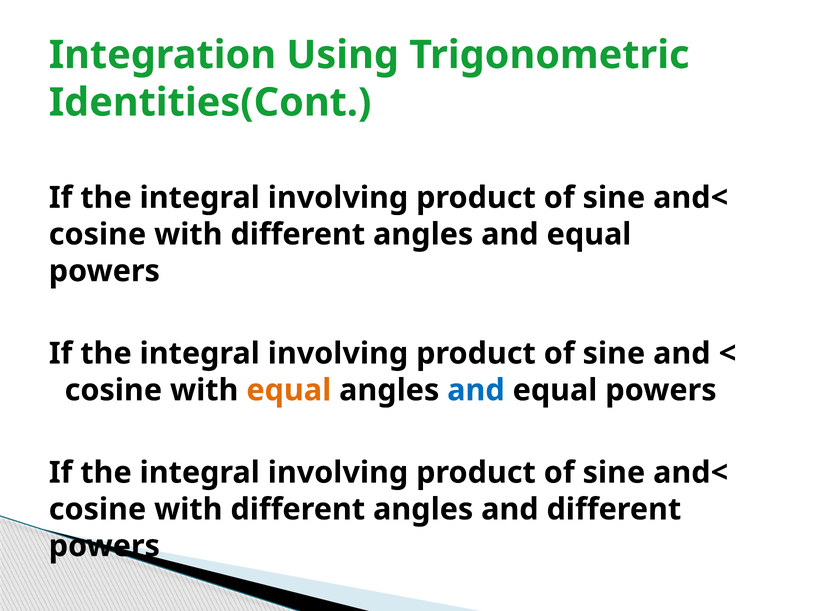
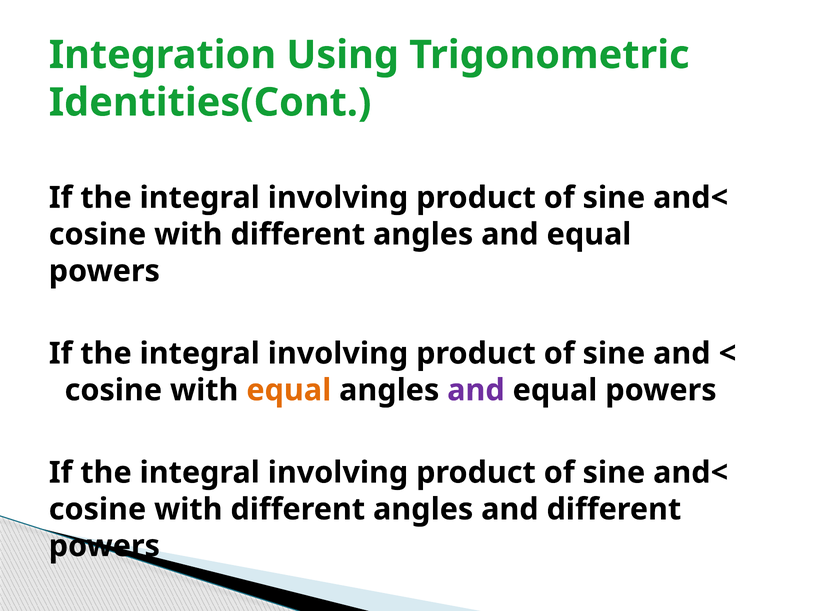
and colour: blue -> purple (476, 390)
